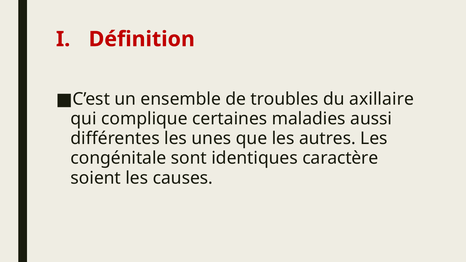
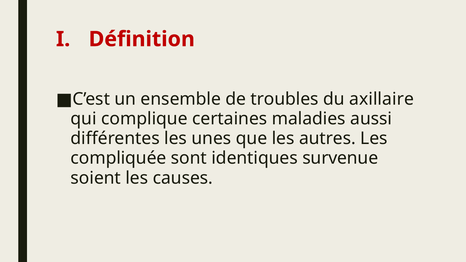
congénitale: congénitale -> compliquée (118, 158)
caractère: caractère -> survenue (340, 158)
